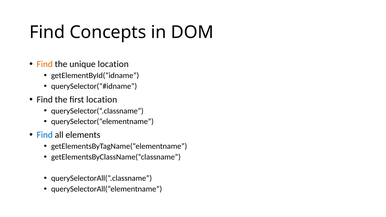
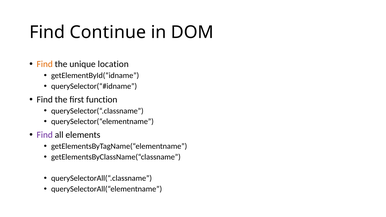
Concepts: Concepts -> Continue (108, 32)
first location: location -> function (102, 100)
Find colour: blue -> purple (45, 135)
